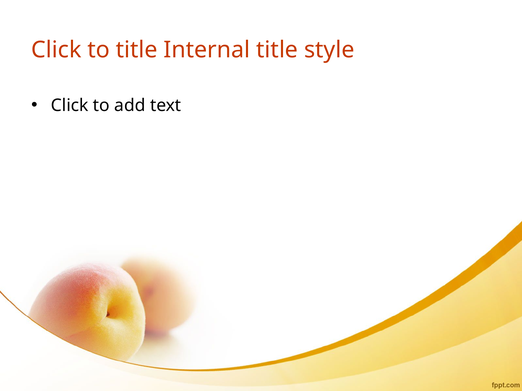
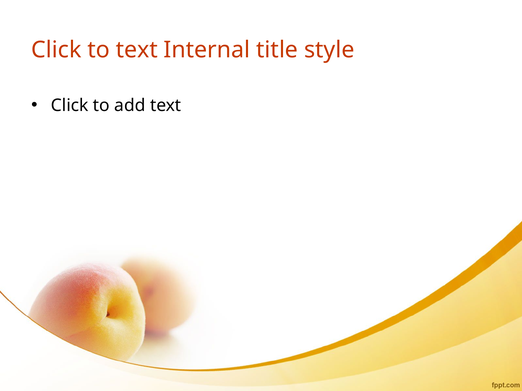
to title: title -> text (137, 50)
